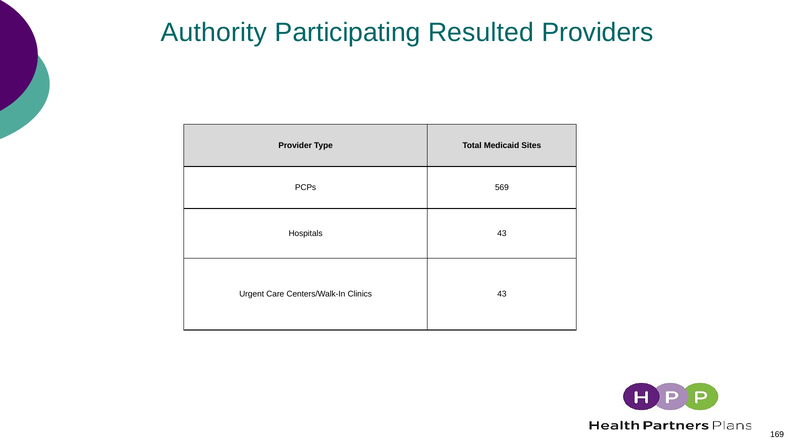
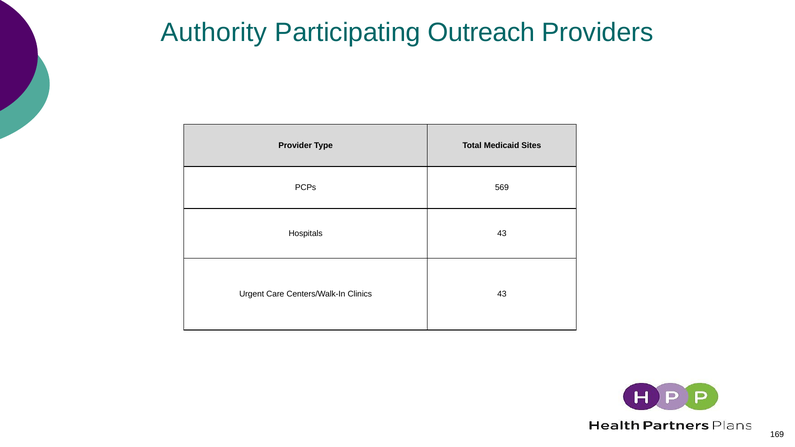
Resulted: Resulted -> Outreach (481, 33)
